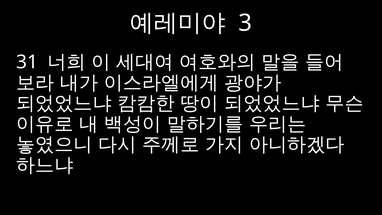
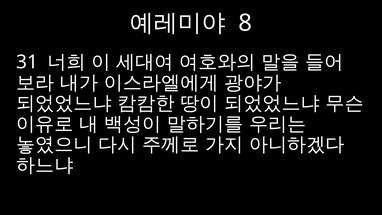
3: 3 -> 8 (245, 23)
